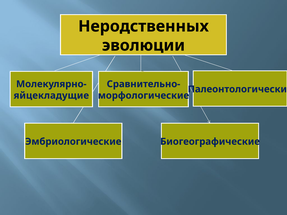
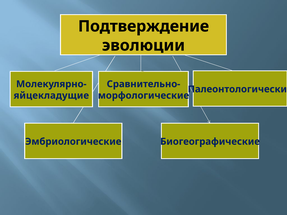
Неродственных: Неродственных -> Подтверждение (144, 26)
